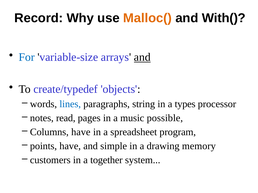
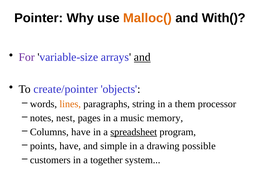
Record: Record -> Pointer (39, 18)
For colour: blue -> purple (27, 57)
create/typedef: create/typedef -> create/pointer (66, 89)
lines colour: blue -> orange (70, 104)
types: types -> them (185, 104)
read: read -> nest (66, 118)
possible: possible -> memory (165, 118)
spreadsheet underline: none -> present (134, 132)
memory: memory -> possible (199, 146)
